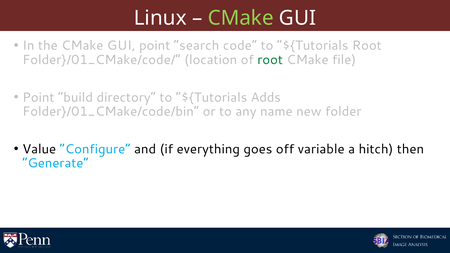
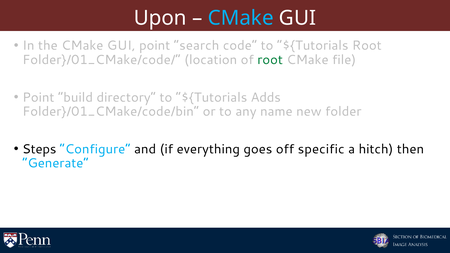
Linux: Linux -> Upon (160, 18)
CMake colour: light green -> light blue (241, 18)
Value: Value -> Steps (39, 149)
variable: variable -> specific (321, 149)
